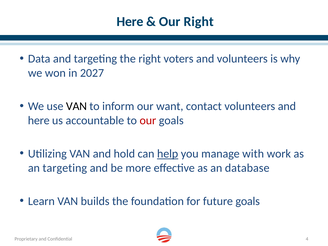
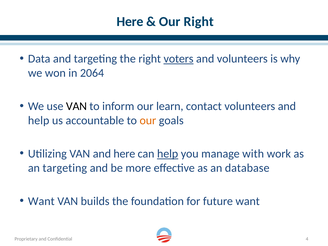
voters underline: none -> present (179, 59)
2027: 2027 -> 2064 (92, 73)
want: want -> learn (170, 106)
here: here -> help (39, 120)
our colour: red -> orange (148, 120)
and hold: hold -> here (124, 154)
Learn: Learn -> Want (41, 201)
future goals: goals -> want (248, 201)
